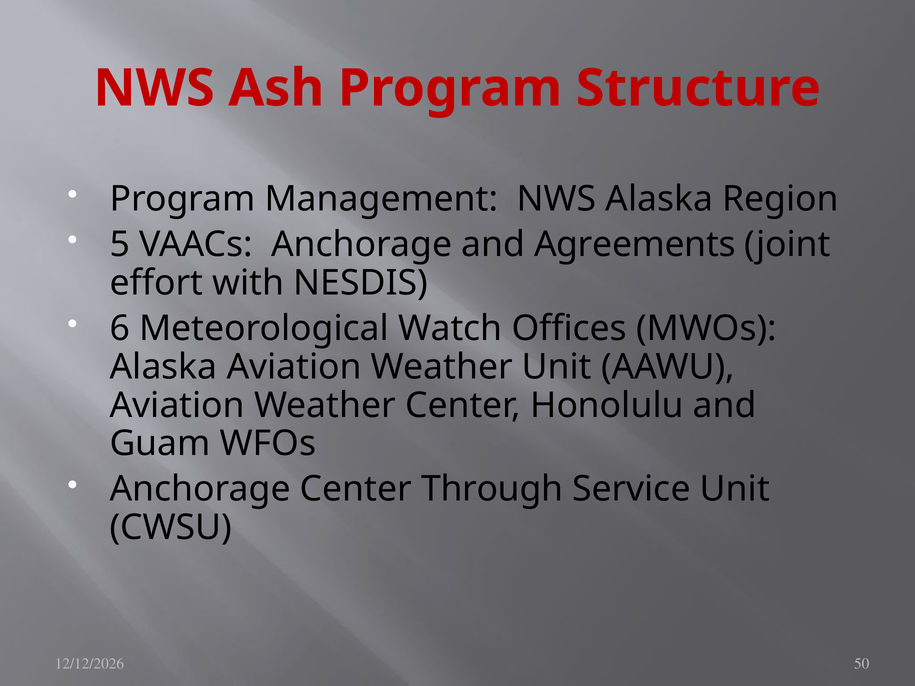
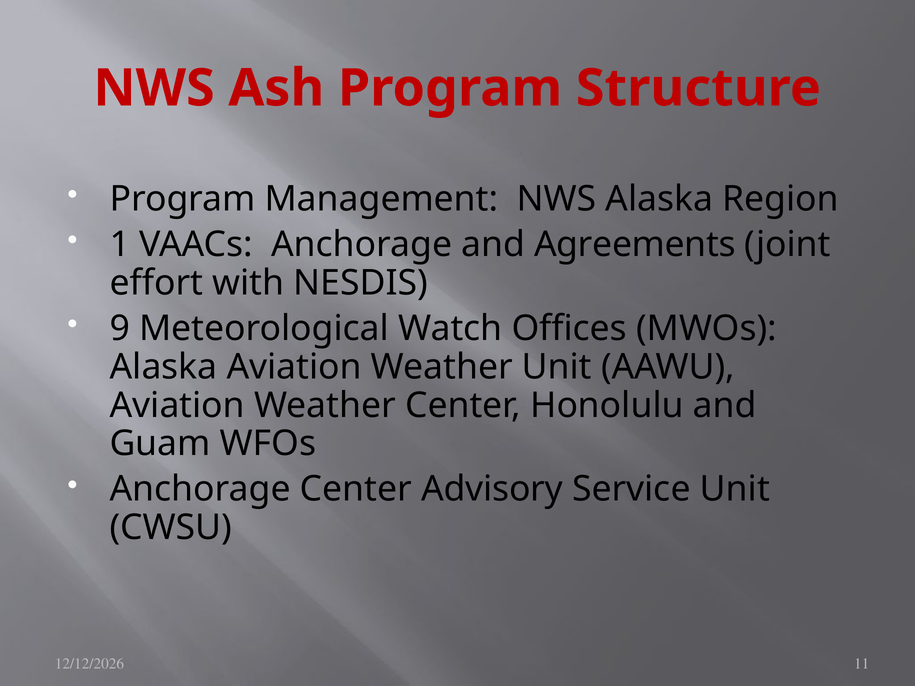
5: 5 -> 1 (120, 245)
6: 6 -> 9 (120, 329)
Through: Through -> Advisory (492, 489)
50: 50 -> 11 (862, 664)
